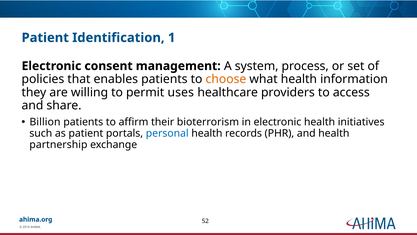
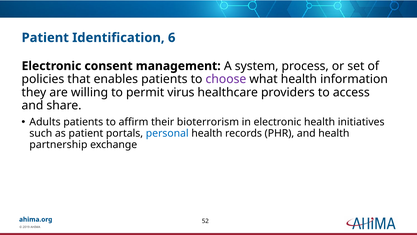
1: 1 -> 6 (172, 38)
choose colour: orange -> purple (226, 79)
uses: uses -> virus (181, 92)
Billion: Billion -> Adults (45, 122)
